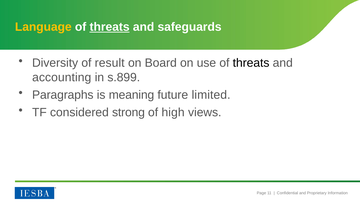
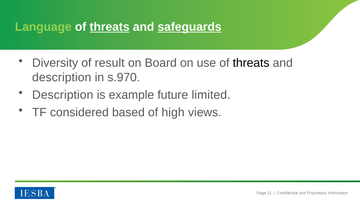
Language colour: yellow -> light green (43, 27)
safeguards underline: none -> present (190, 27)
accounting: accounting -> description (62, 77)
s.899: s.899 -> s.970 (124, 77)
Paragraphs: Paragraphs -> Description (63, 95)
meaning: meaning -> example (131, 95)
strong: strong -> based (128, 112)
